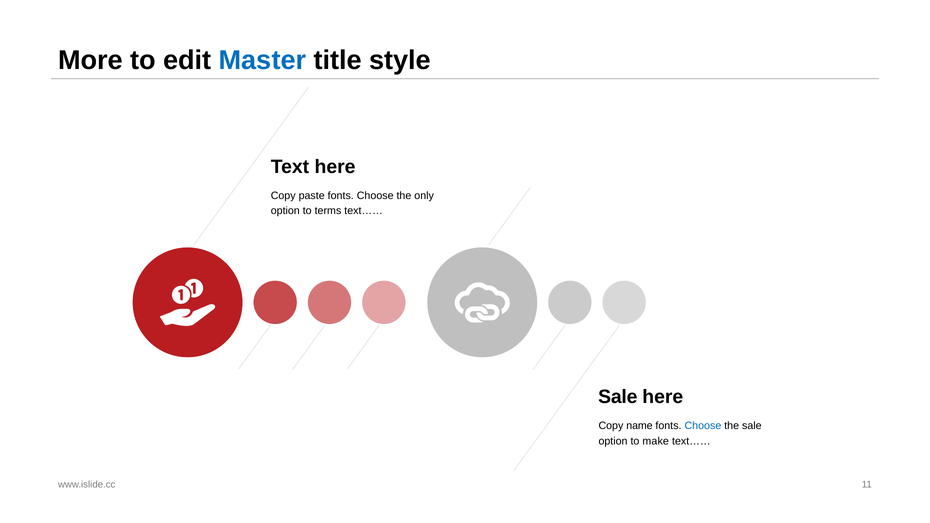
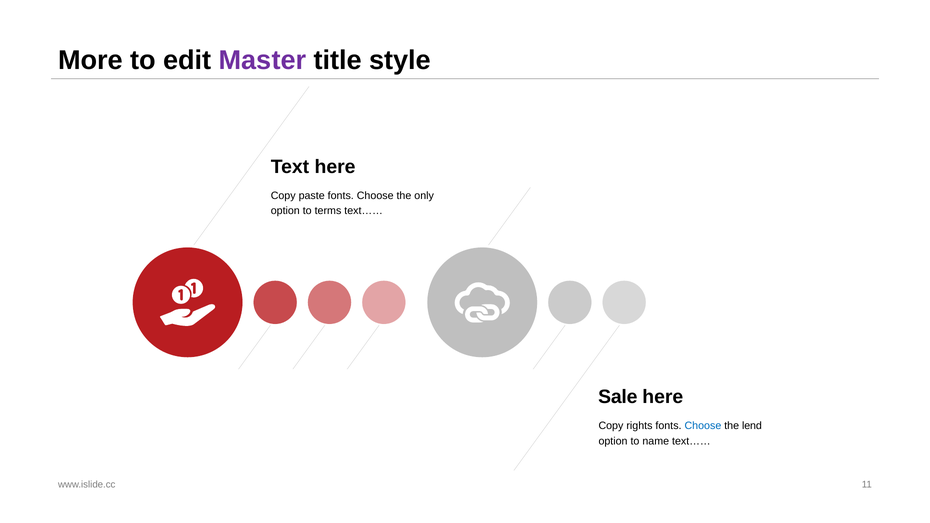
Master colour: blue -> purple (262, 60)
name: name -> rights (639, 426)
the sale: sale -> lend (752, 426)
make: make -> name (656, 441)
